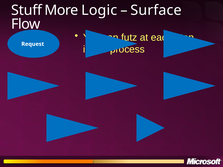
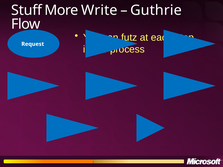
Logic: Logic -> Write (99, 10)
Surface: Surface -> Guthrie (156, 10)
